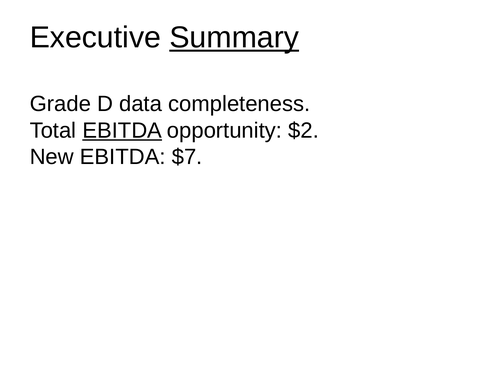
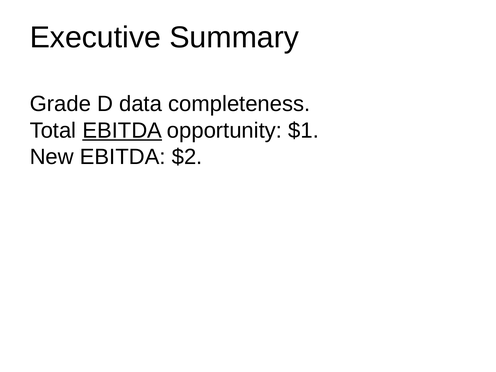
Summary underline: present -> none (234, 38)
$2: $2 -> $1 (304, 130)
$7: $7 -> $2 (187, 157)
